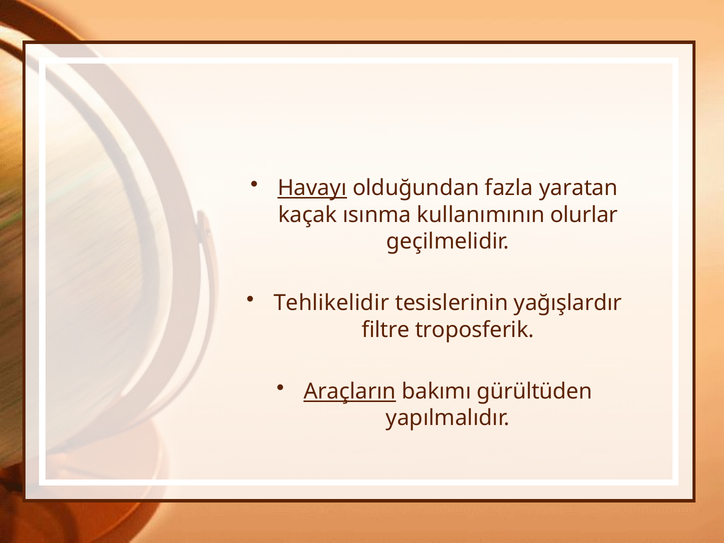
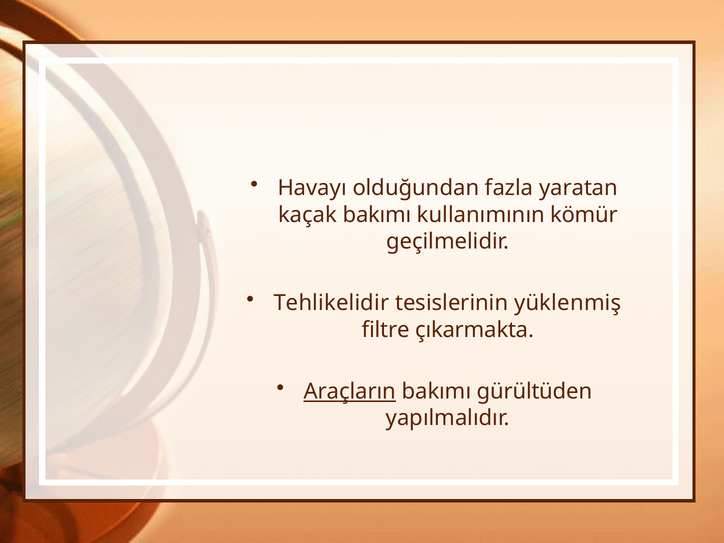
Havayı underline: present -> none (312, 188)
kaçak ısınma: ısınma -> bakımı (377, 215)
olurlar: olurlar -> kömür (584, 215)
yağışlardır: yağışlardır -> yüklenmiş (568, 303)
troposferik: troposferik -> çıkarmakta (475, 330)
